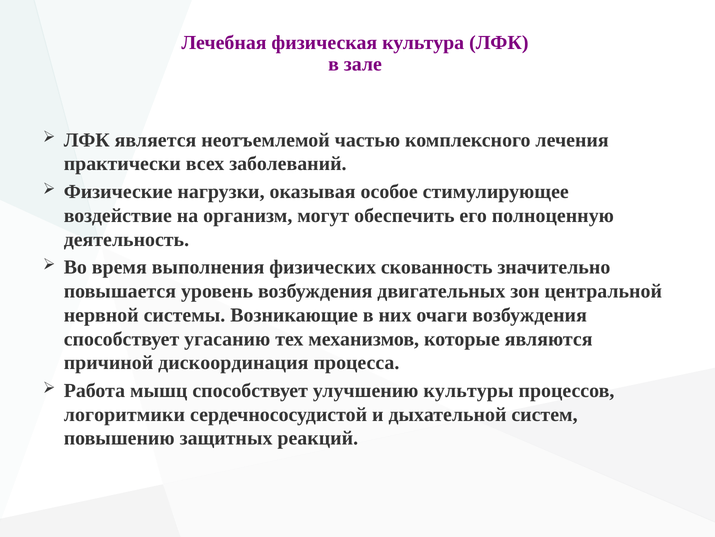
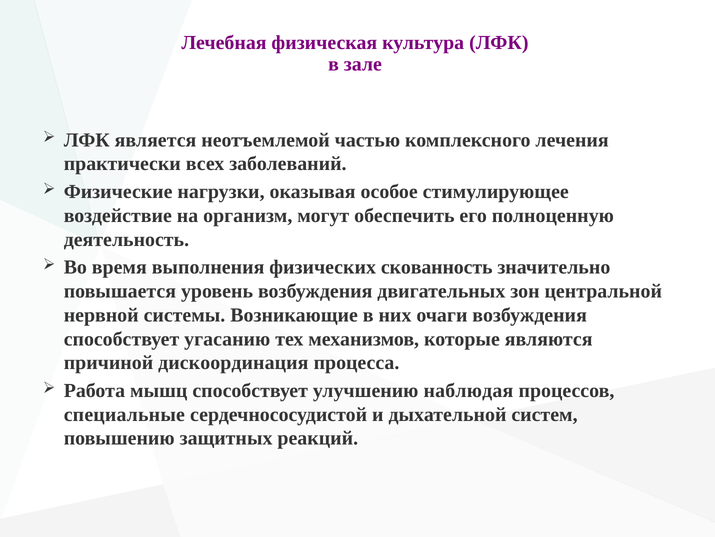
культуры: культуры -> наблюдая (468, 390)
логоритмики: логоритмики -> специальные (124, 414)
